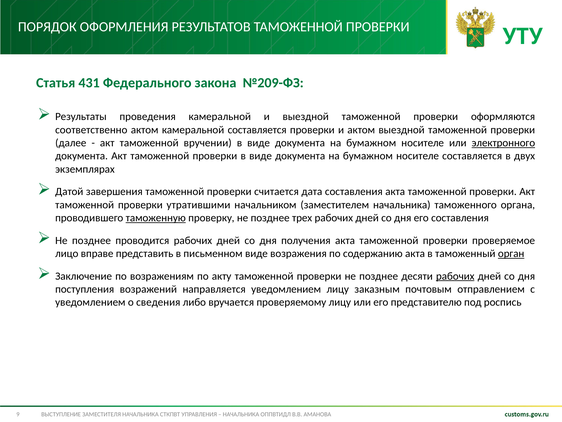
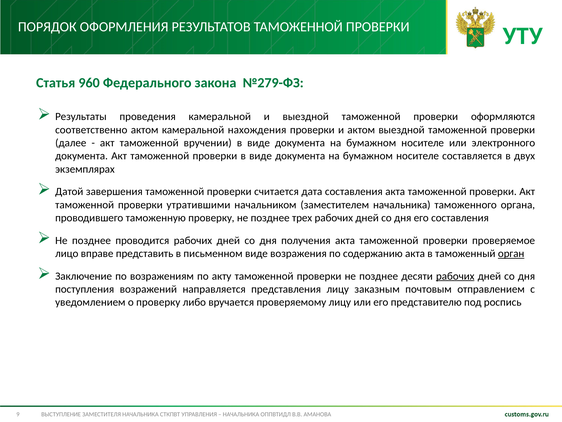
431: 431 -> 960 (89, 83)
№209-ФЗ: №209-ФЗ -> №279-ФЗ (273, 83)
камеральной составляется: составляется -> нахождения (257, 130)
электронного underline: present -> none (503, 143)
таможенную underline: present -> none (156, 218)
направляется уведомлением: уведомлением -> представления (286, 289)
о сведения: сведения -> проверку (158, 302)
